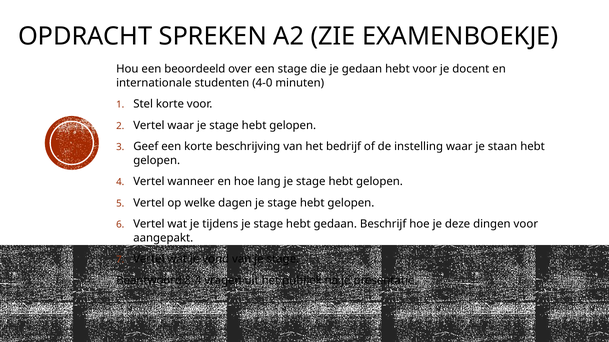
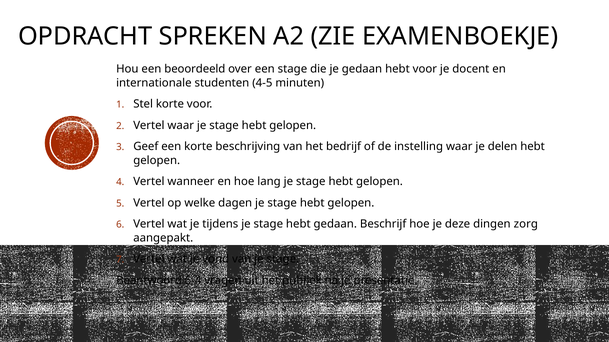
4-0: 4-0 -> 4-5 (262, 83)
staan: staan -> delen (503, 147)
dingen voor: voor -> zorg (526, 224)
8-4: 8-4 -> 6-4 (193, 281)
